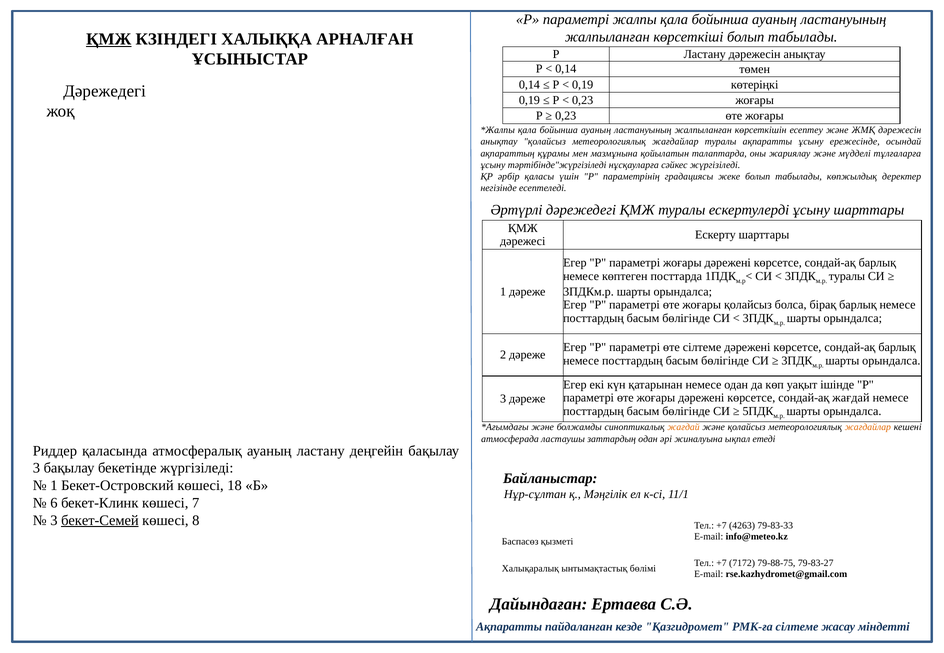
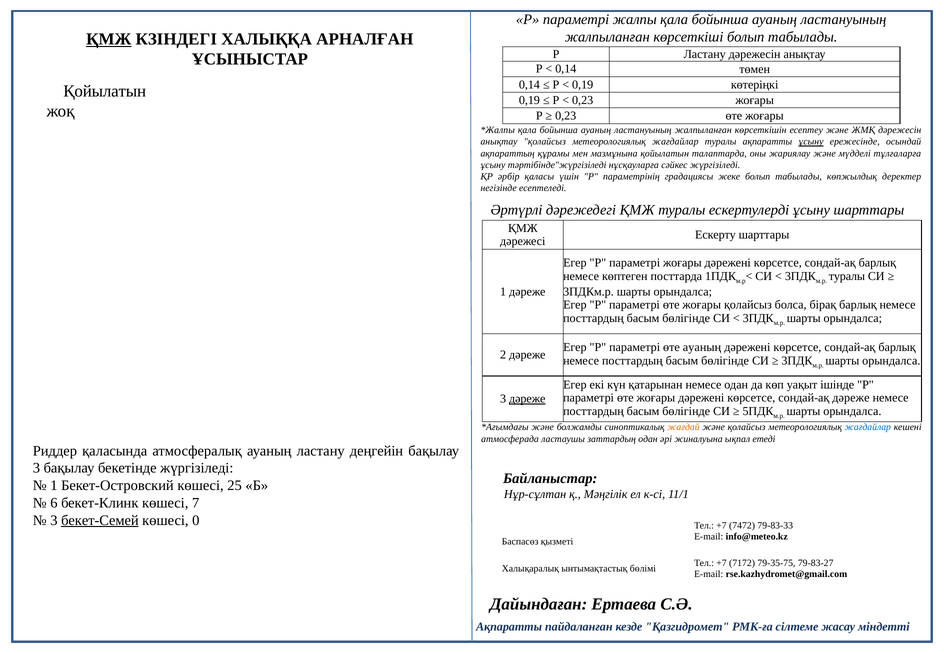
Дәрежедегі: Дәрежедегі -> Қойылатын (105, 91)
ұсыну underline: none -> present (811, 142)
өте сілтеме: сілтеме -> ауаның (702, 348)
сондай-ақ жағдай: жағдай -> дәреже (851, 398)
дәреже underline: none -> present (527, 399)
жағдайлар colour: orange -> blue (868, 428)
18: 18 -> 25 (235, 486)
8: 8 -> 0 (196, 521)
4263: 4263 -> 7472 (742, 526)
79-88-75: 79-88-75 -> 79-35-75 (776, 564)
